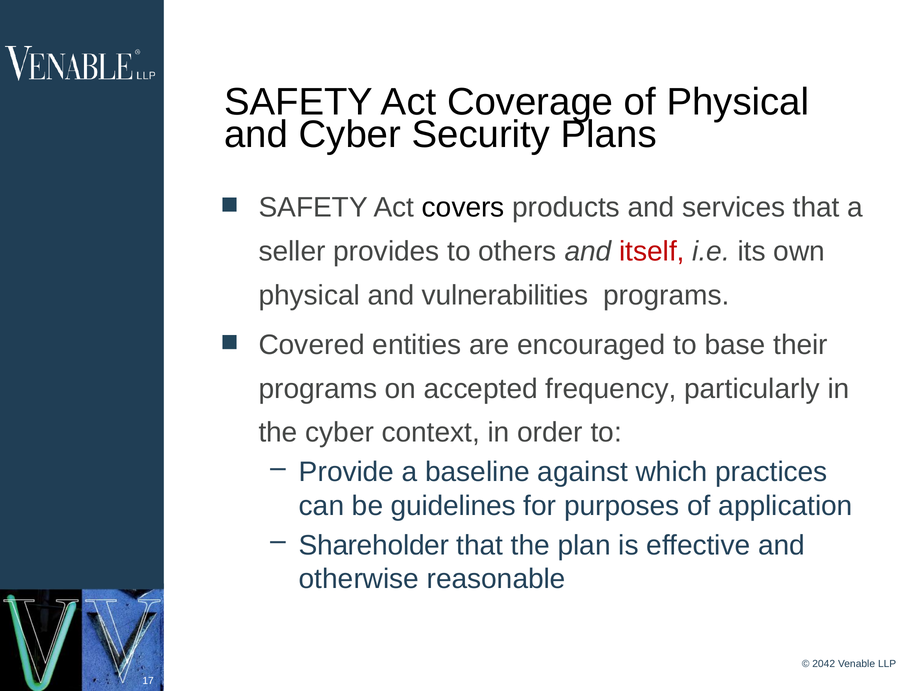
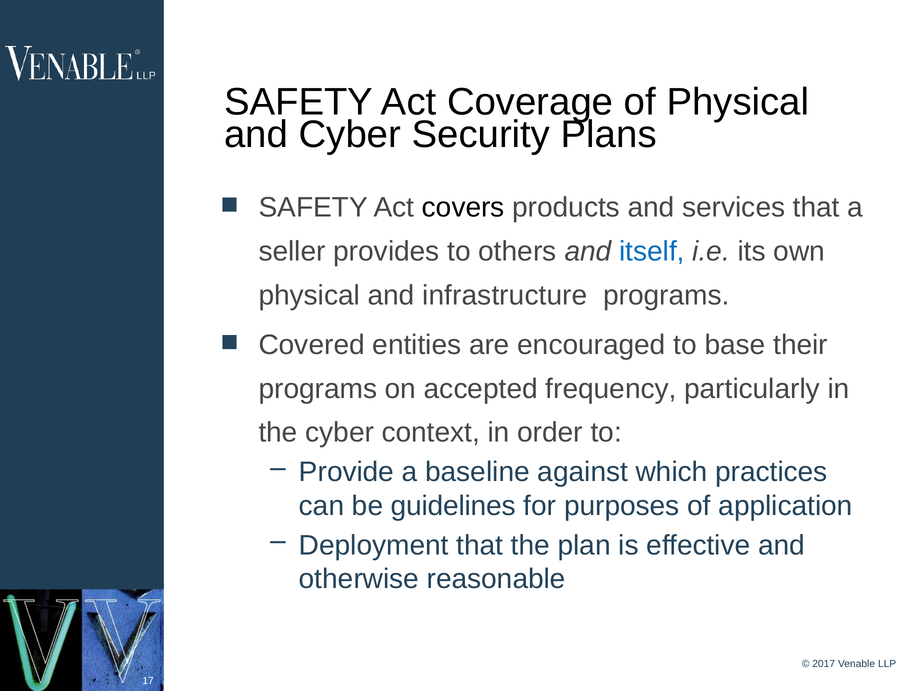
itself colour: red -> blue (652, 251)
vulnerabilities: vulnerabilities -> infrastructure (505, 295)
Shareholder: Shareholder -> Deployment (374, 545)
2042: 2042 -> 2017 (824, 664)
